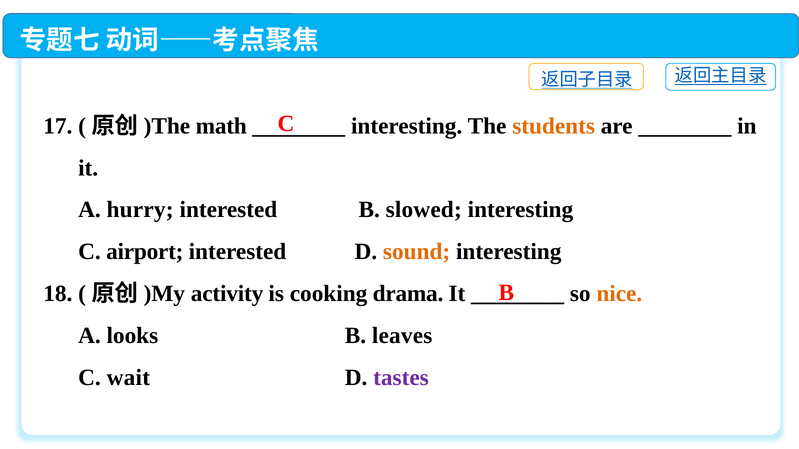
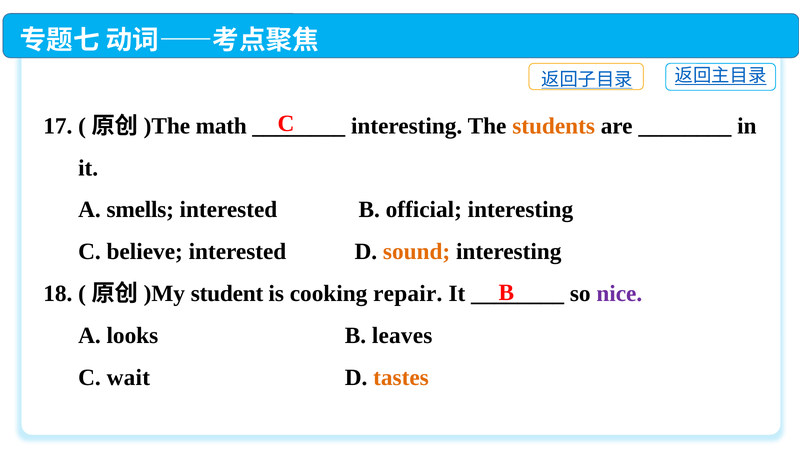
hurry: hurry -> smells (140, 210)
slowed: slowed -> official (424, 210)
airport: airport -> believe (145, 252)
activity: activity -> student (227, 294)
drama: drama -> repair (408, 294)
nice colour: orange -> purple (619, 294)
tastes colour: purple -> orange (401, 378)
